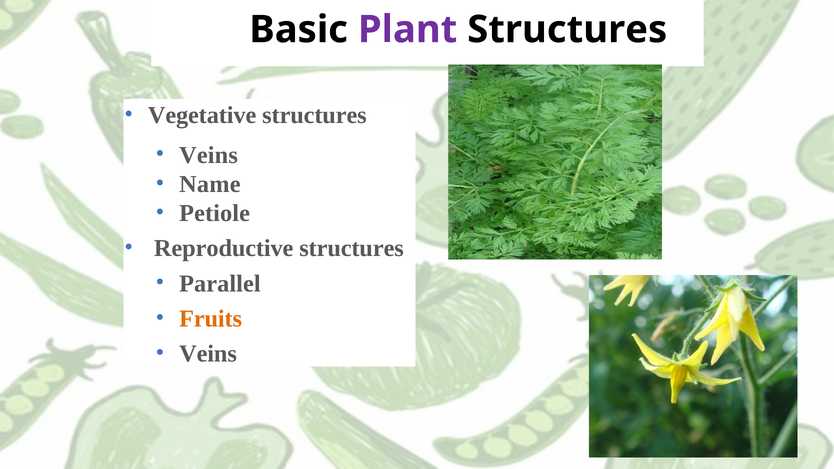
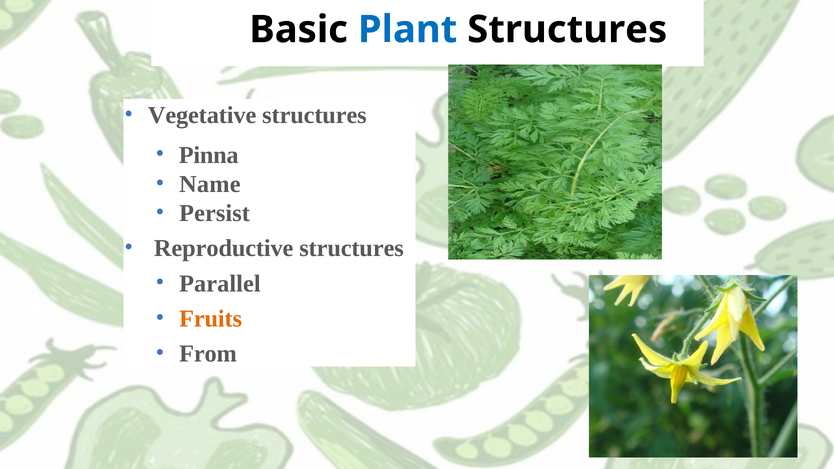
Plant colour: purple -> blue (408, 30)
Veins: Veins -> Pinna (209, 155)
Petiole: Petiole -> Persist (215, 213)
Veins: Veins -> From (208, 354)
